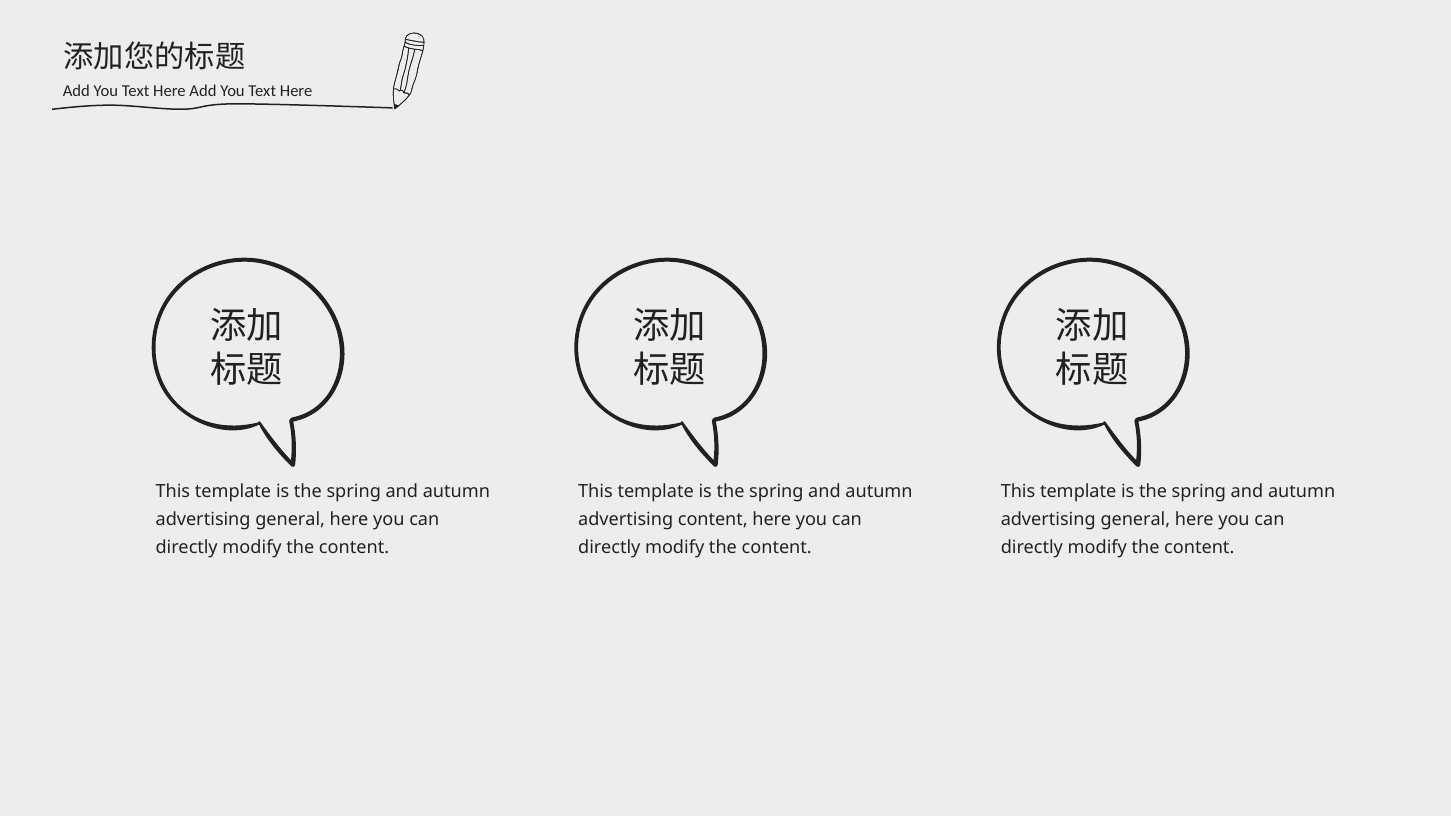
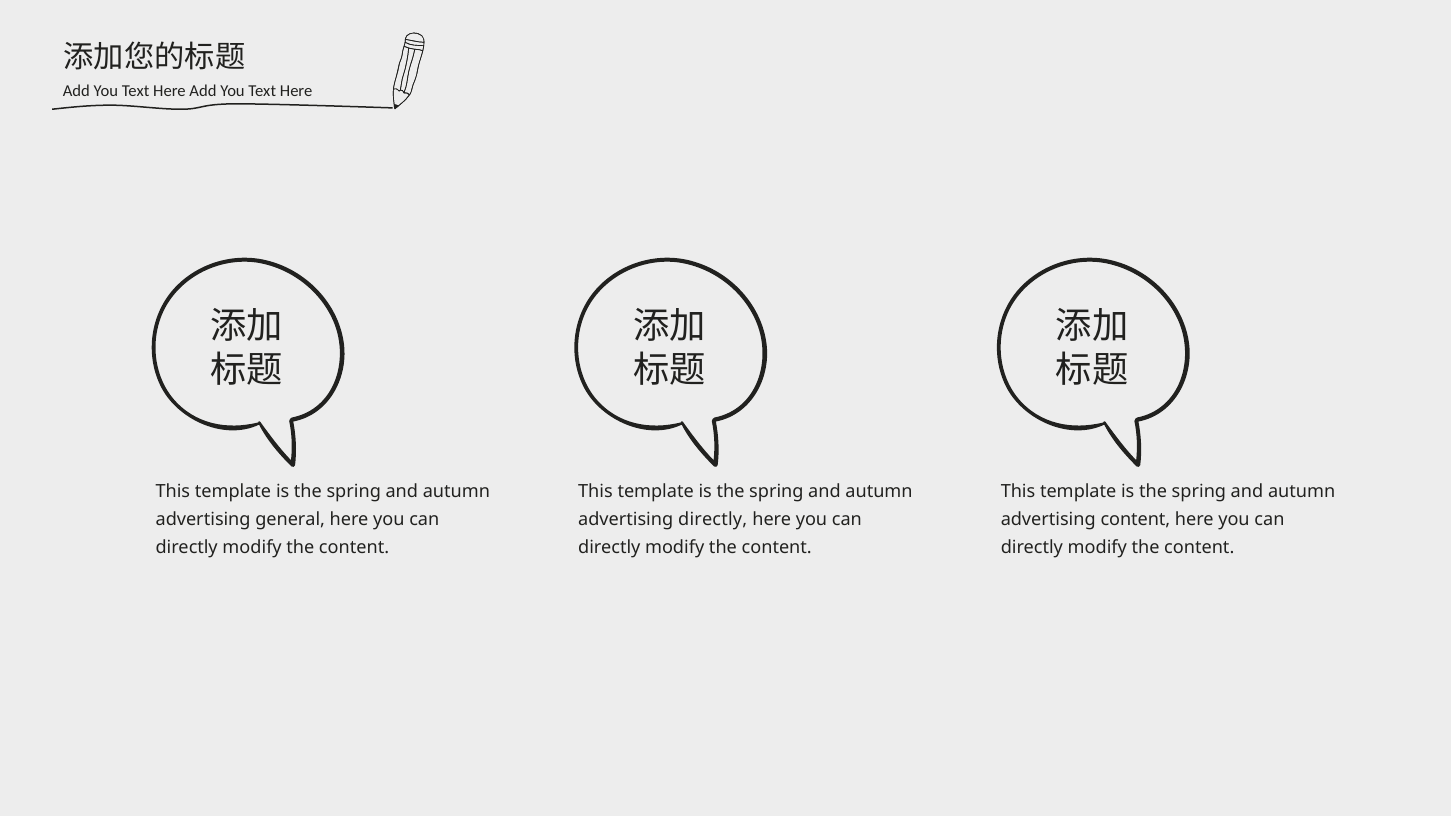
advertising content: content -> directly (713, 519)
general: general -> content (1135, 519)
